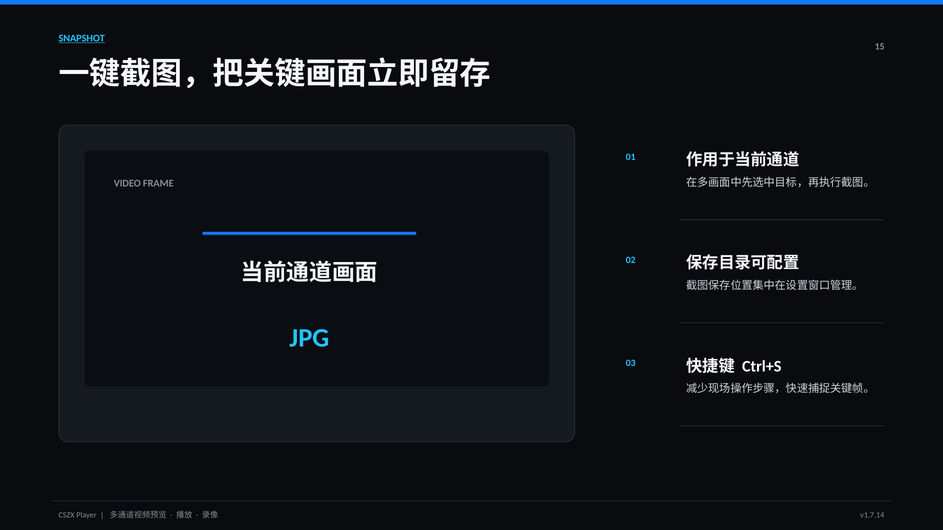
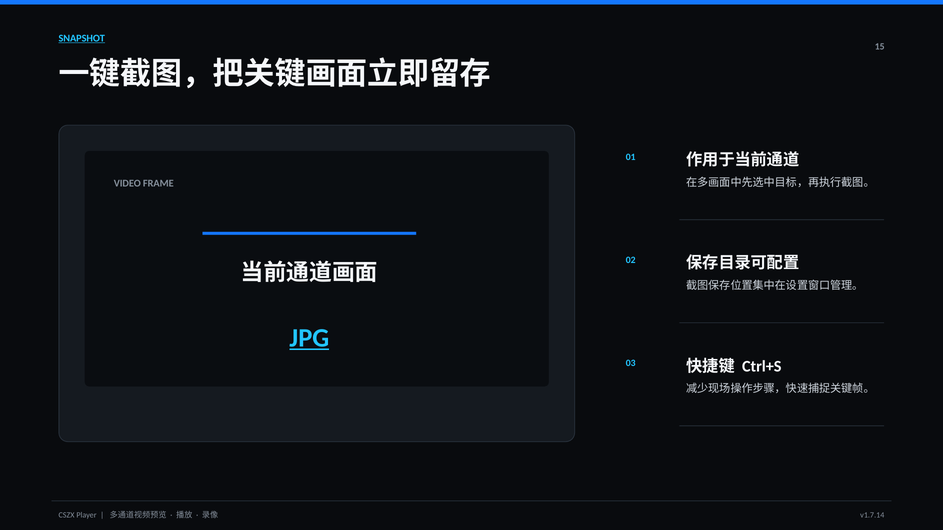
JPG underline: none -> present (309, 338)
